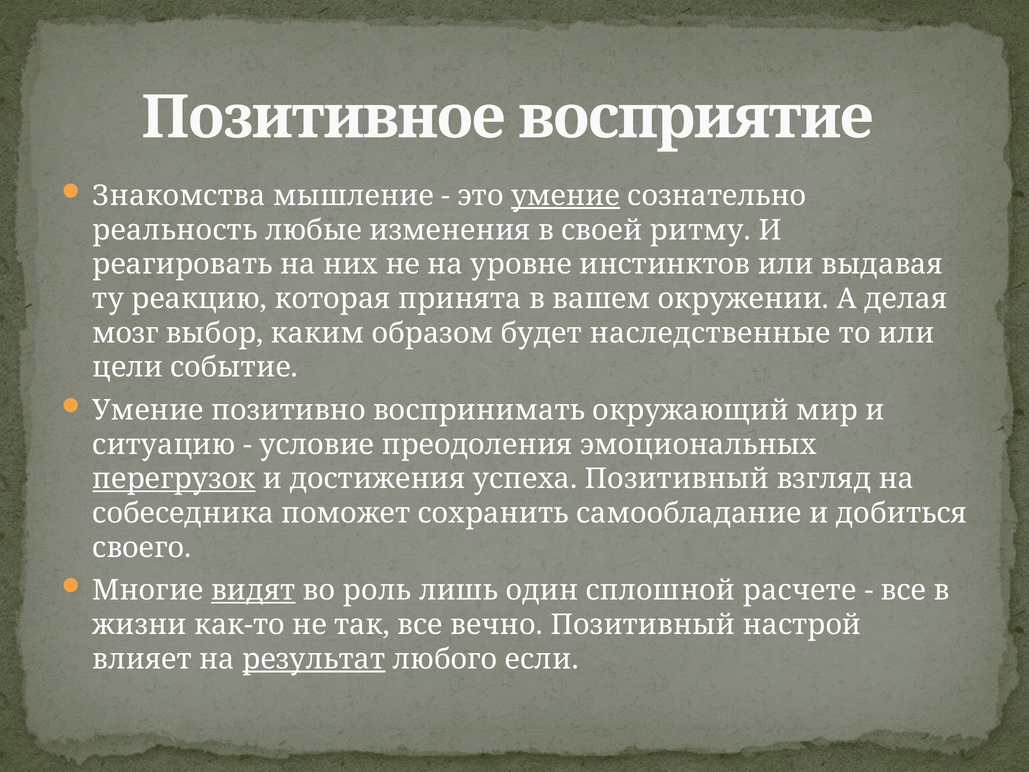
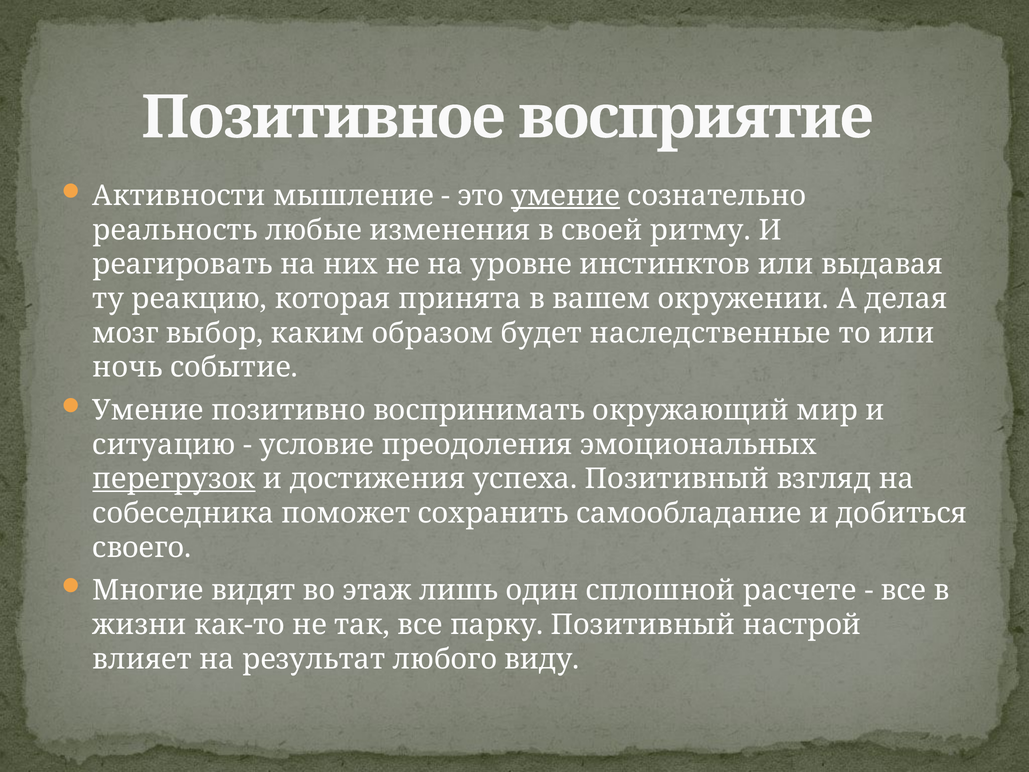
Знакомства: Знакомства -> Активности (179, 196)
цели: цели -> ночь (127, 367)
видят underline: present -> none (253, 590)
роль: роль -> этаж (377, 590)
вечно: вечно -> парку (497, 625)
результат underline: present -> none (314, 659)
если: если -> виду (542, 659)
